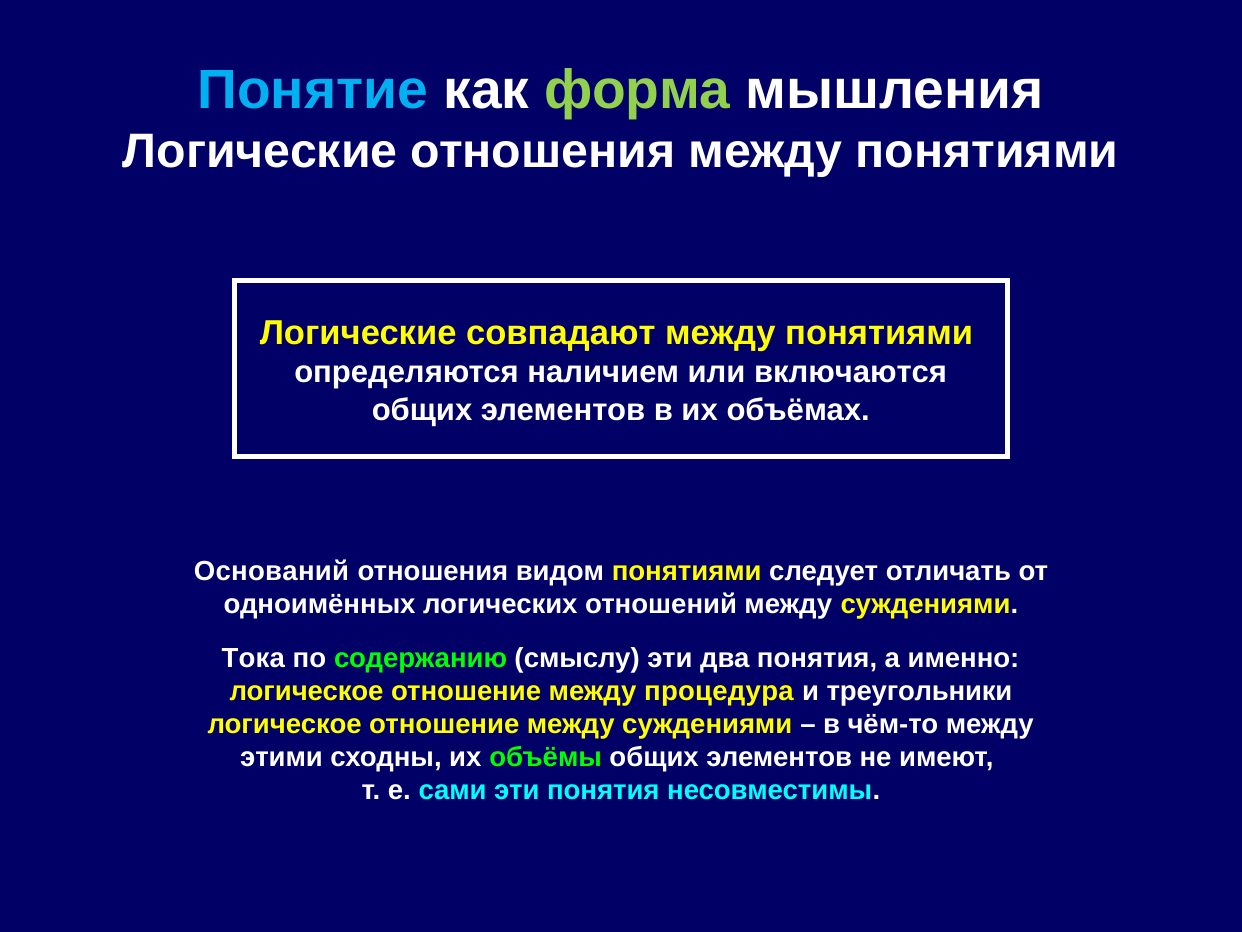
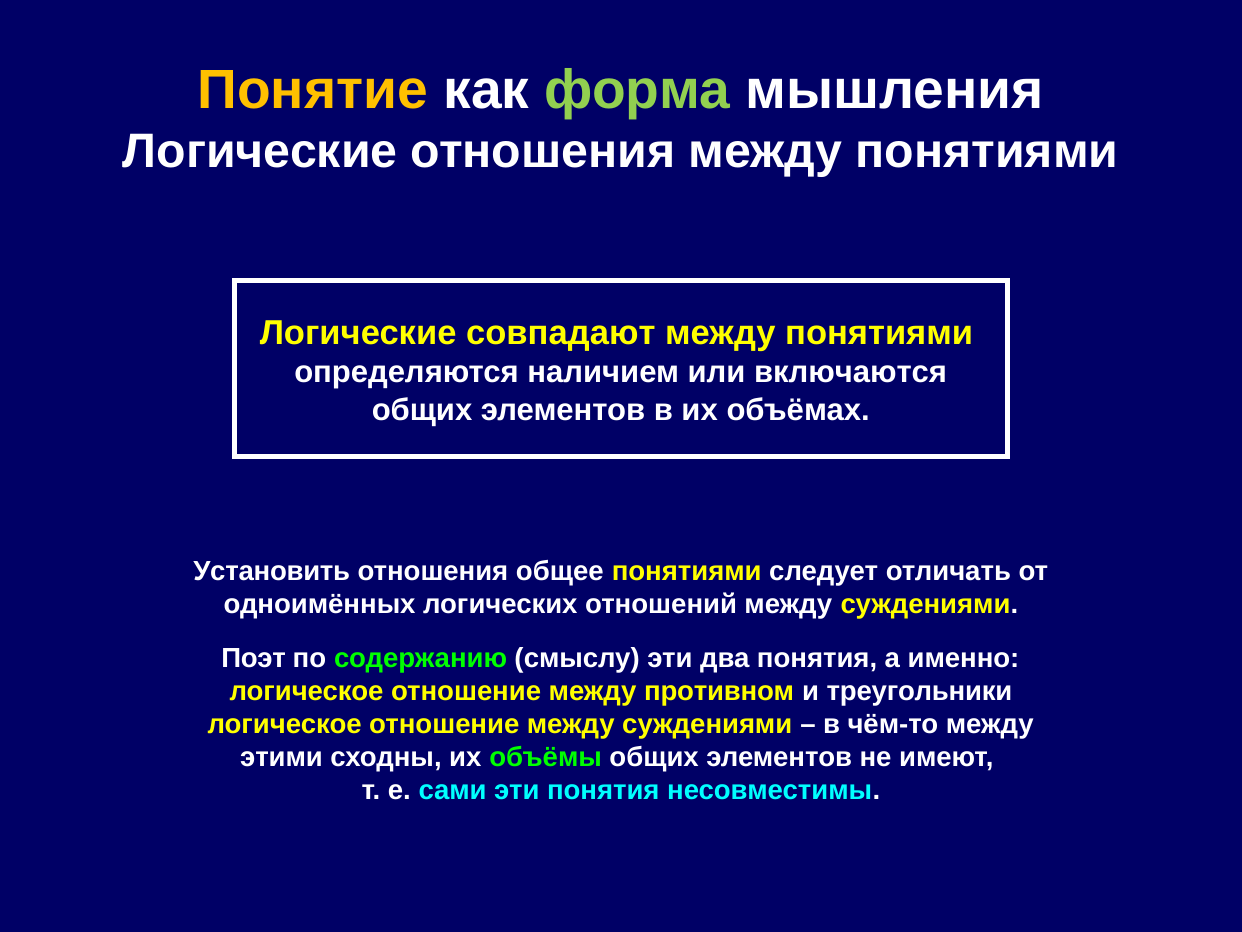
Понятие colour: light blue -> yellow (313, 90)
Оснований: Оснований -> Установить (272, 571)
видом: видом -> общее (560, 571)
Тока: Тока -> Поэт (254, 658)
процедура: процедура -> противном (719, 691)
